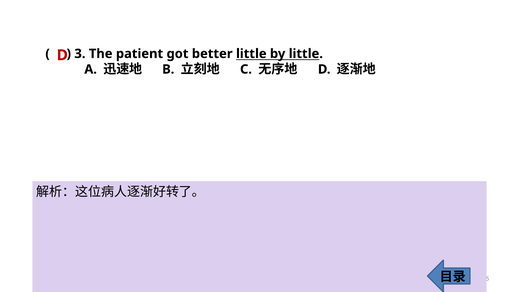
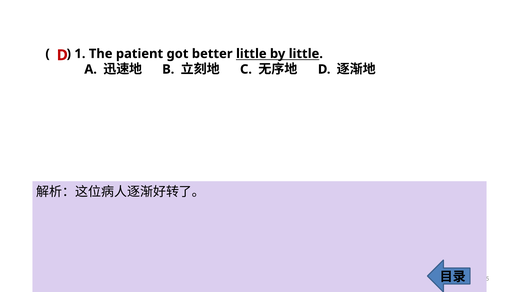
3: 3 -> 1 (80, 54)
